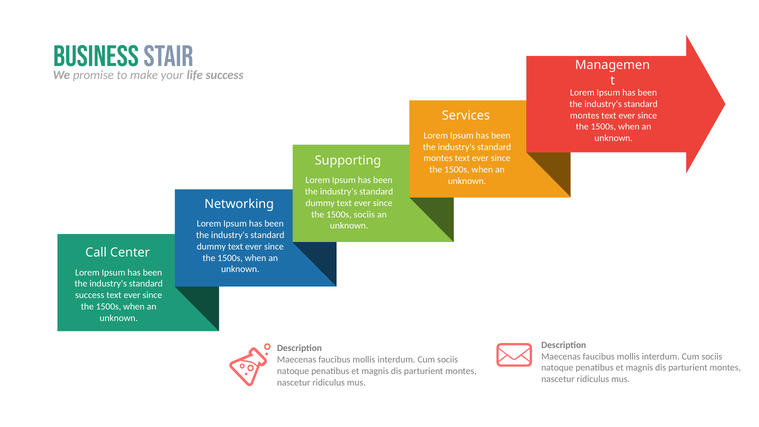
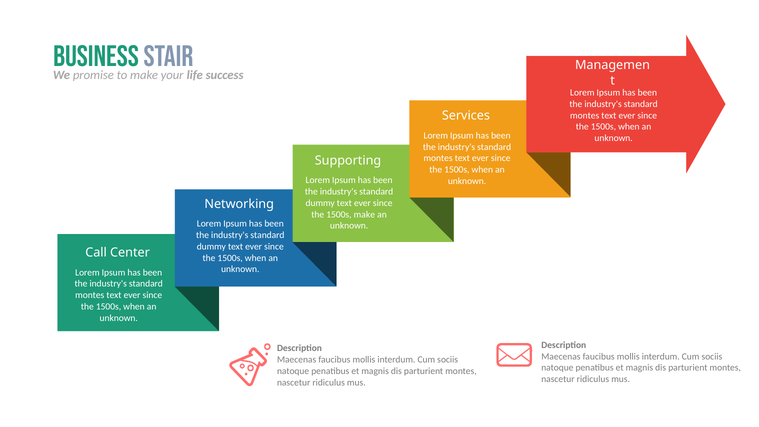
1500s sociis: sociis -> make (364, 214)
success: success -> montes (90, 295)
